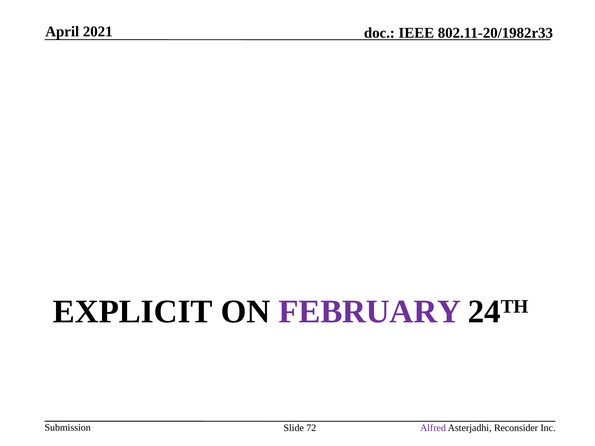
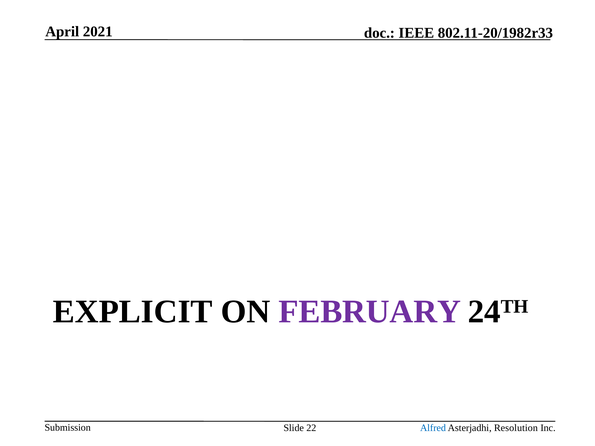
72: 72 -> 22 (311, 428)
Alfred colour: purple -> blue (433, 428)
Reconsider: Reconsider -> Resolution (516, 428)
